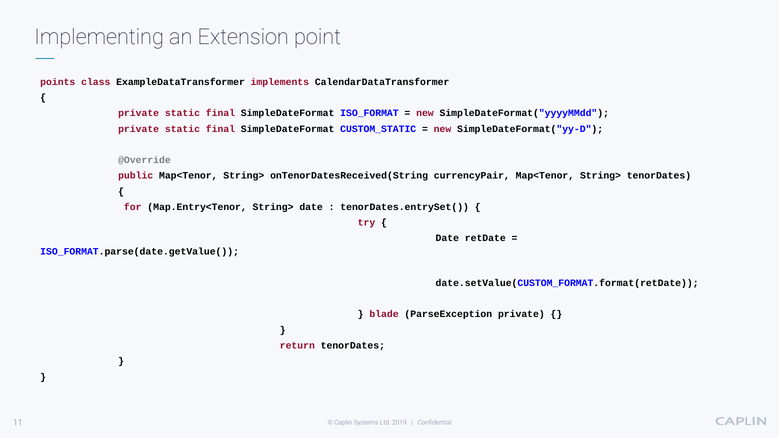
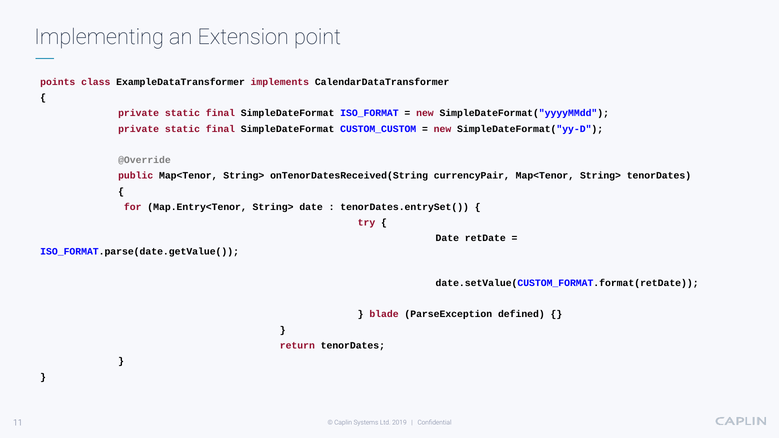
CUSTOM_STATIC: CUSTOM_STATIC -> CUSTOM_CUSTOM (378, 129)
ParseException private: private -> defined (521, 314)
